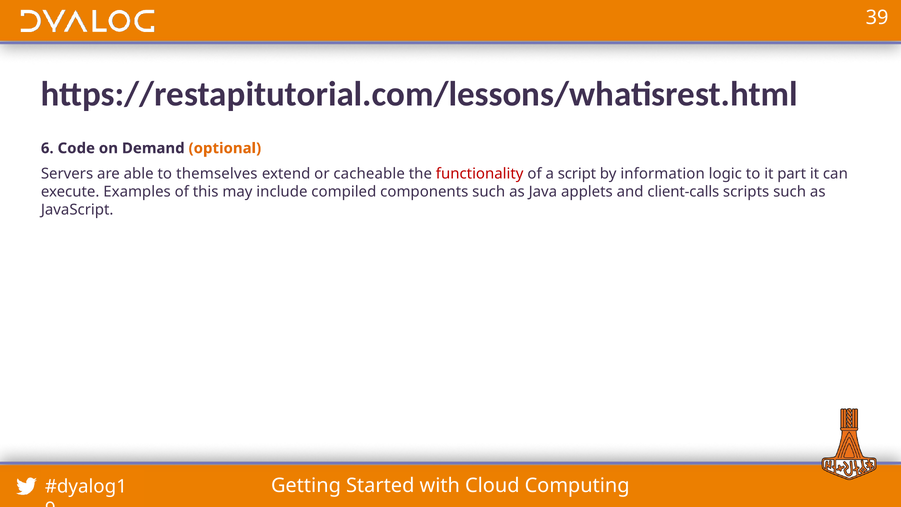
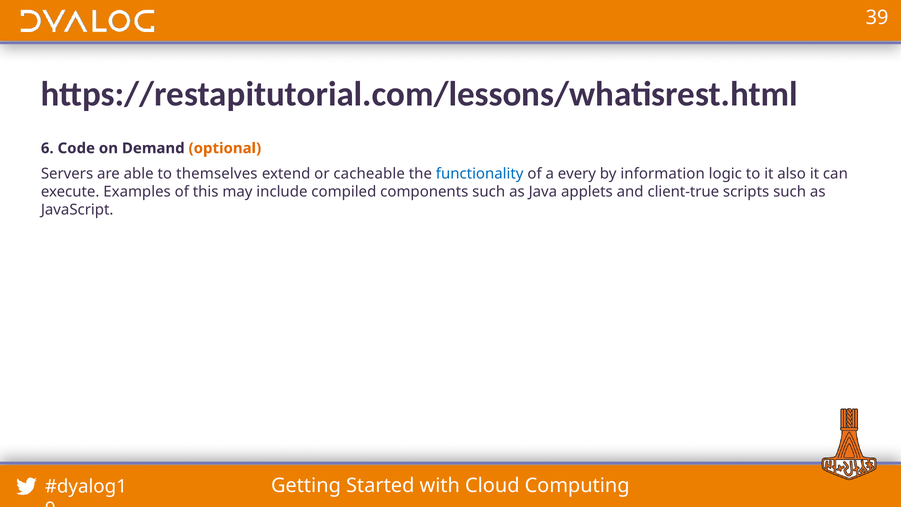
functionality colour: red -> blue (480, 174)
script: script -> every (577, 174)
part: part -> also (792, 174)
client-calls: client-calls -> client-true (683, 192)
